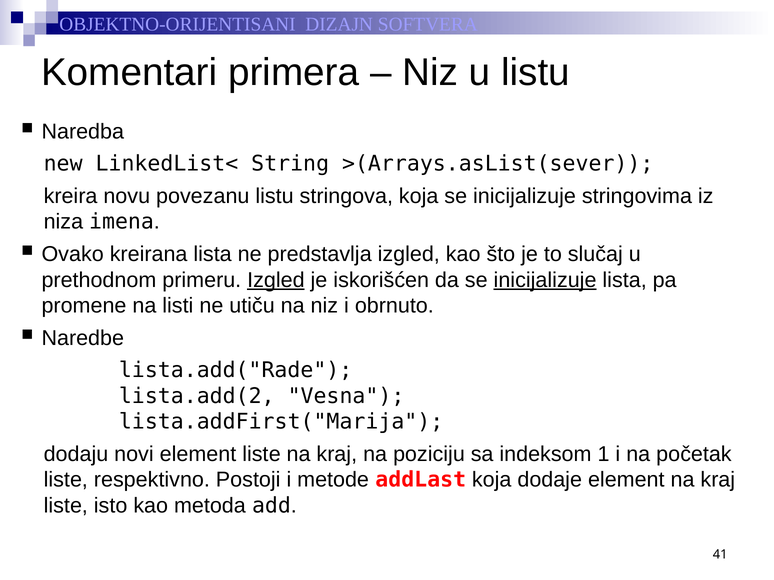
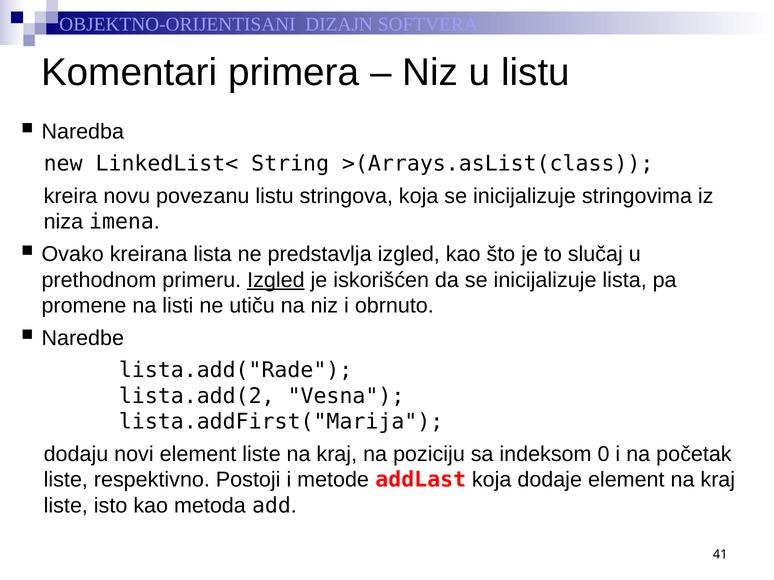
>(Arrays.asList(sever: >(Arrays.asList(sever -> >(Arrays.asList(class (498, 164)
inicijalizuje underline: present -> none (545, 280)
1: 1 -> 0 (604, 454)
